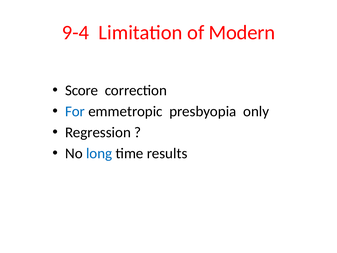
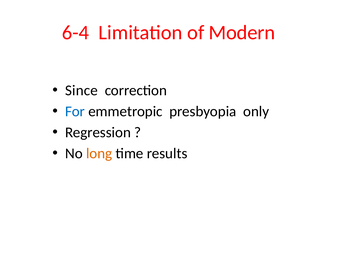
9-4: 9-4 -> 6-4 (76, 33)
Score: Score -> Since (81, 90)
long colour: blue -> orange (99, 153)
